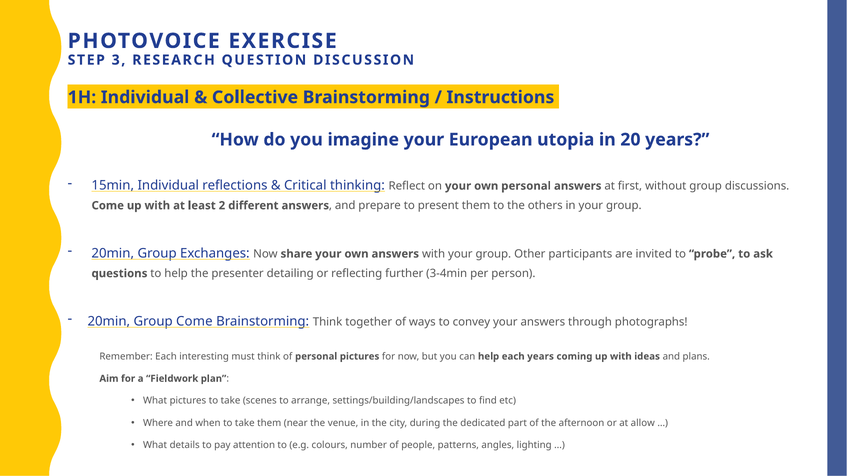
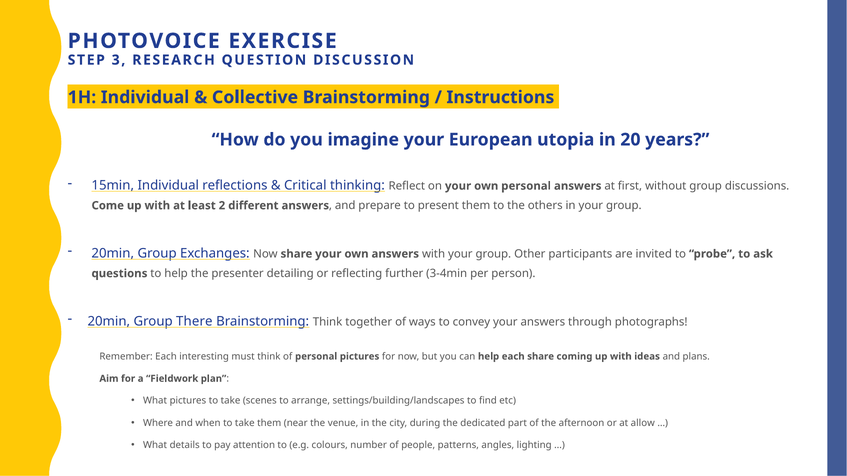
Group Come: Come -> There (194, 321)
each years: years -> share (541, 357)
